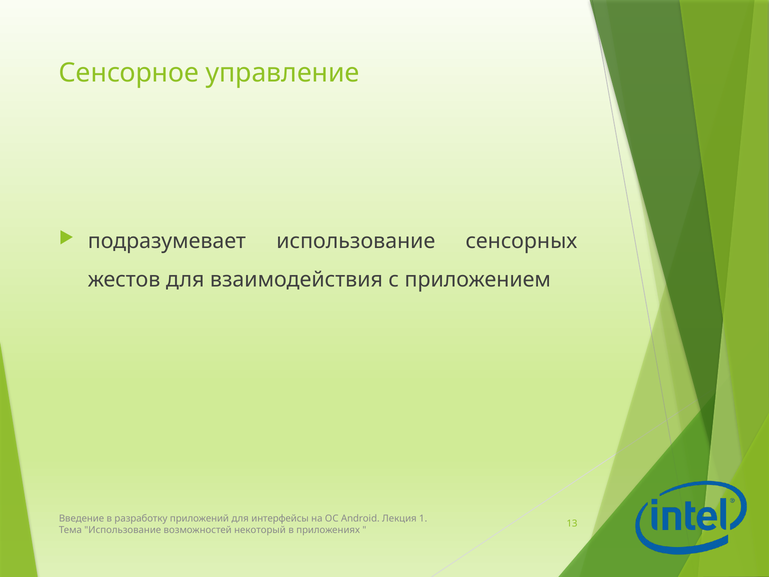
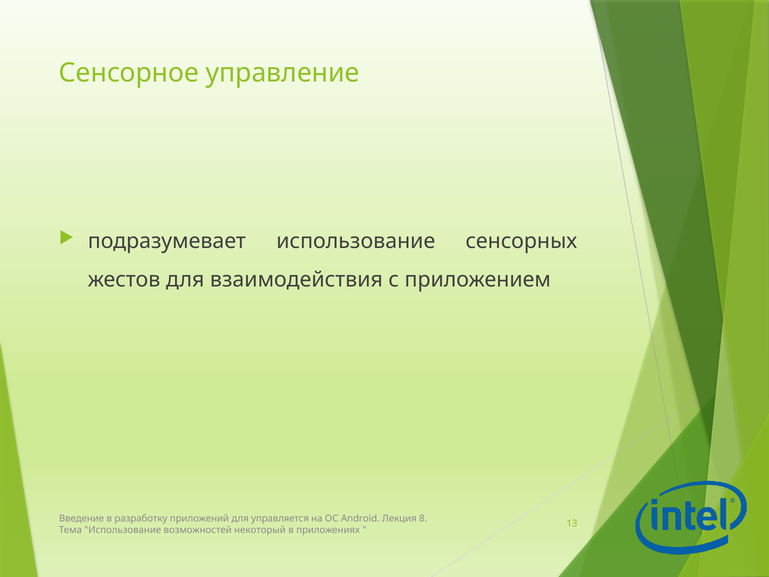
интерфейсы: интерфейсы -> управляется (280, 518)
1: 1 -> 8 (423, 518)
